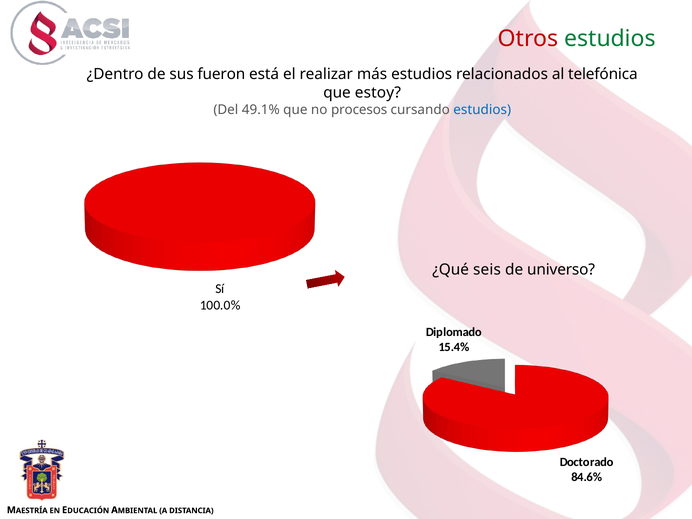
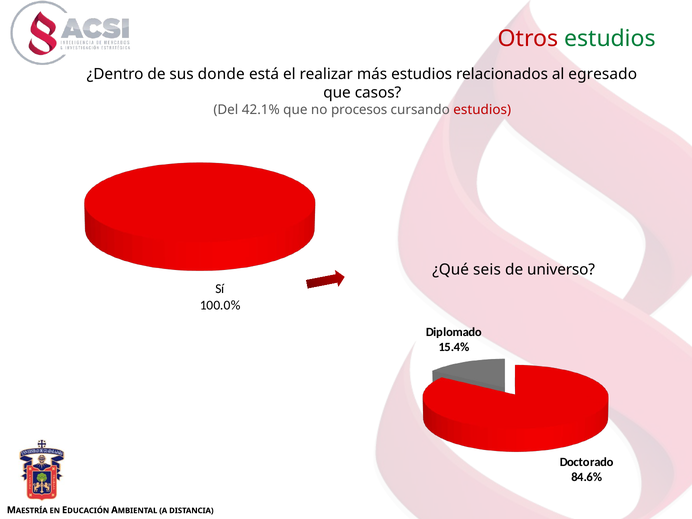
fueron: fueron -> donde (221, 74)
telefónica: telefónica -> egresado (603, 74)
estoy: estoy -> casos (378, 93)
49.1%: 49.1% -> 42.1% (261, 110)
estudios colour: blue -> red (482, 110)
